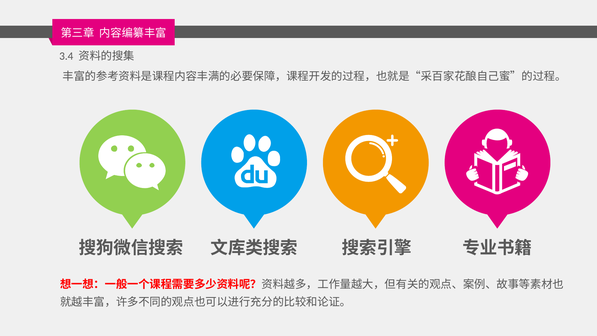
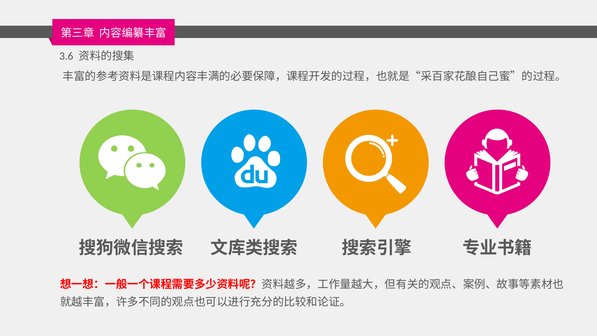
3.4: 3.4 -> 3.6 (66, 56)
